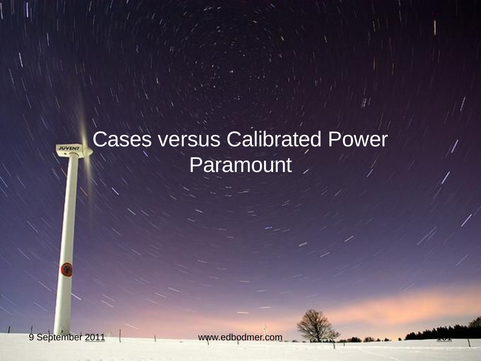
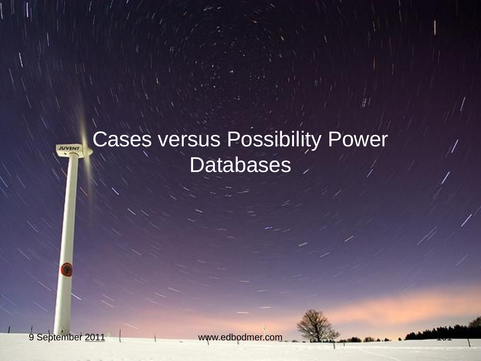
Calibrated: Calibrated -> Possibility (274, 139)
Paramount: Paramount -> Databases (240, 165)
101 underline: present -> none (444, 337)
